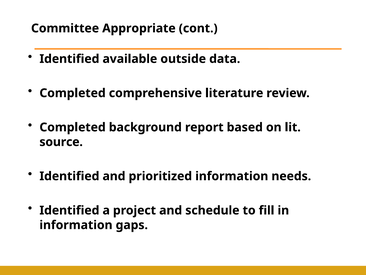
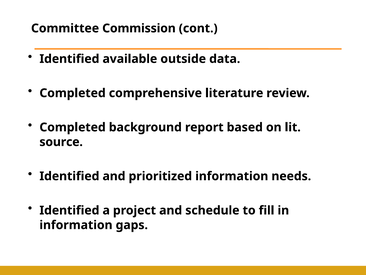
Appropriate: Appropriate -> Commission (139, 28)
